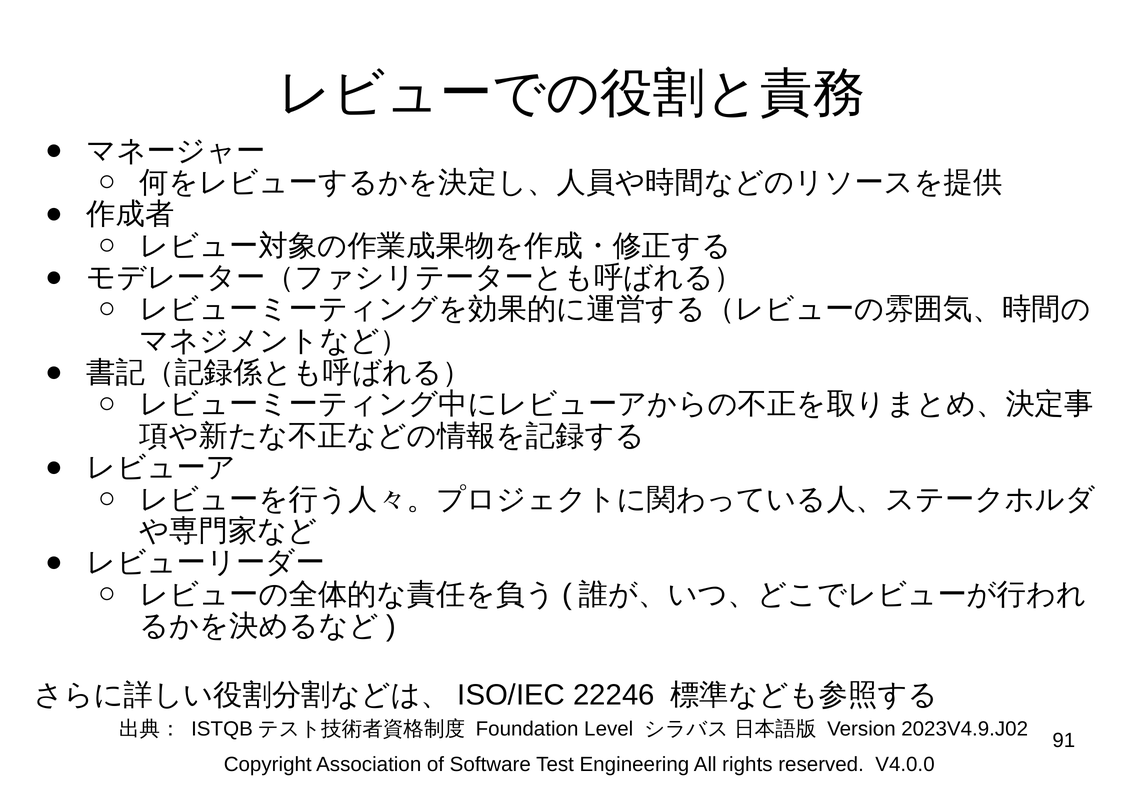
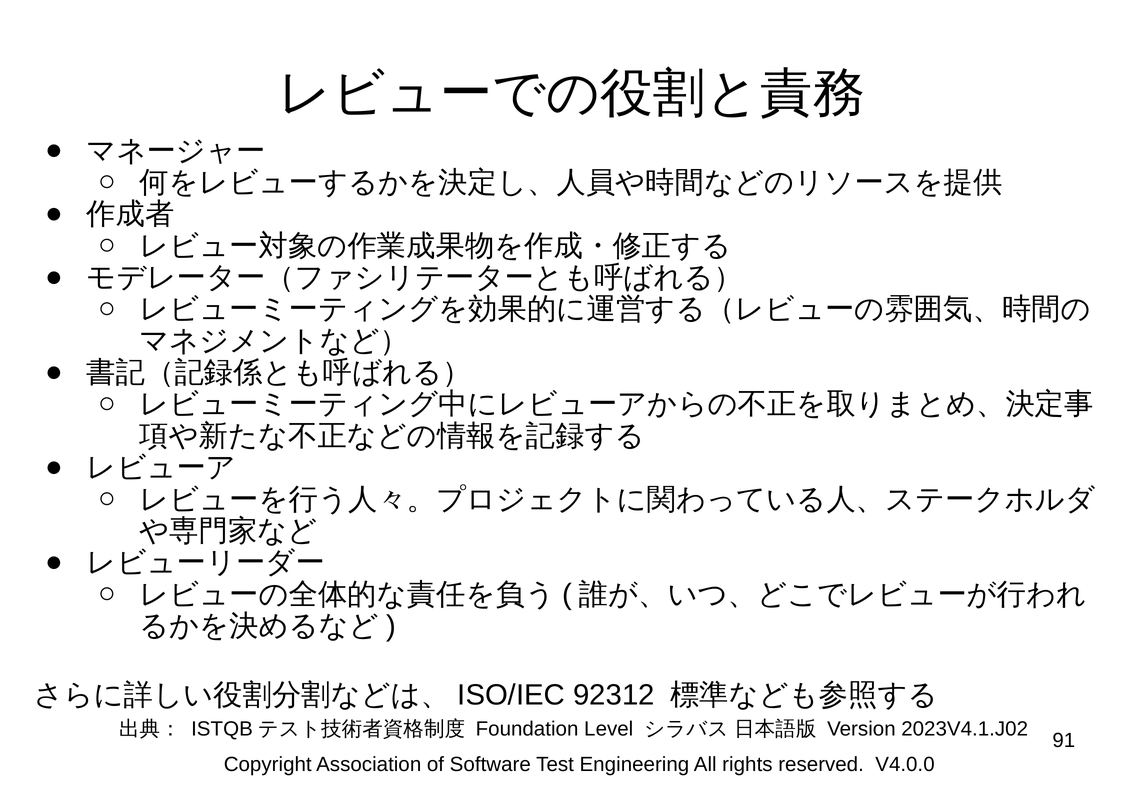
22246: 22246 -> 92312 (614, 695)
2023V4.9.J02: 2023V4.9.J02 -> 2023V4.1.J02 (965, 728)
